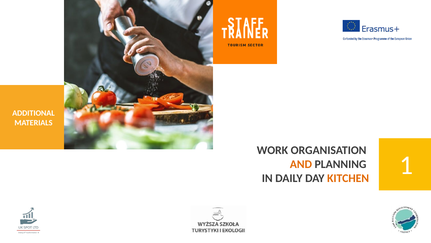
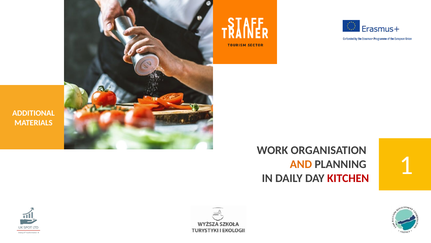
KITCHEN colour: orange -> red (348, 178)
